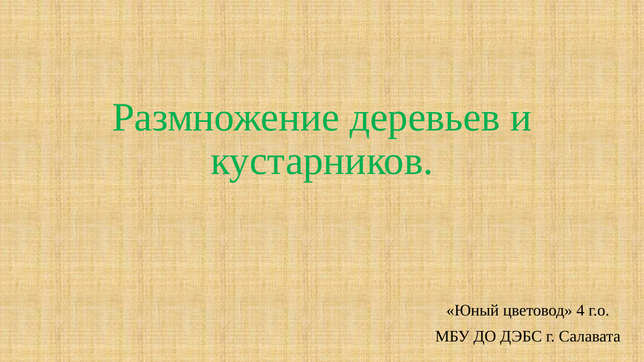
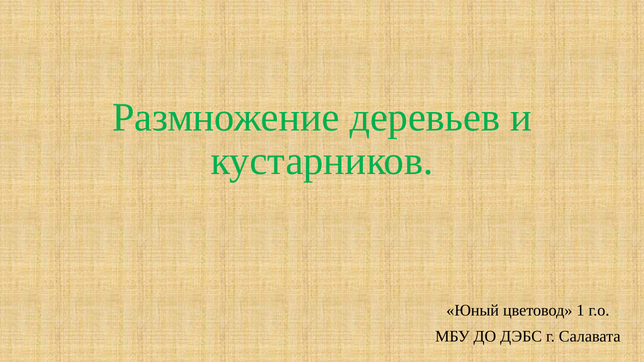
4: 4 -> 1 (580, 311)
